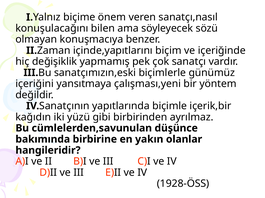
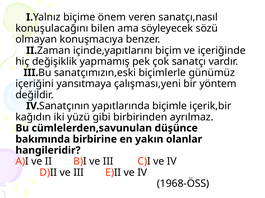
1928-ÖSS: 1928-ÖSS -> 1968-ÖSS (183, 184)
